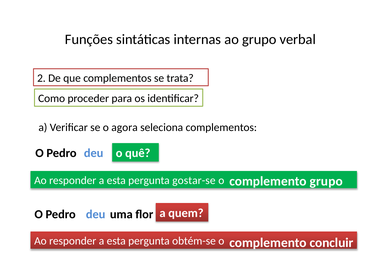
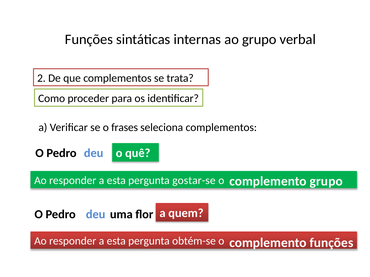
agora: agora -> frases (125, 128)
complemento concluir: concluir -> funções (331, 243)
